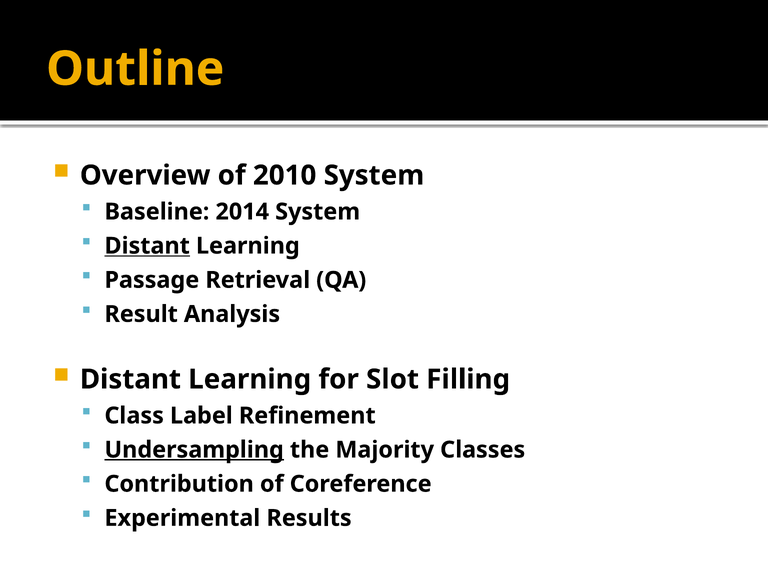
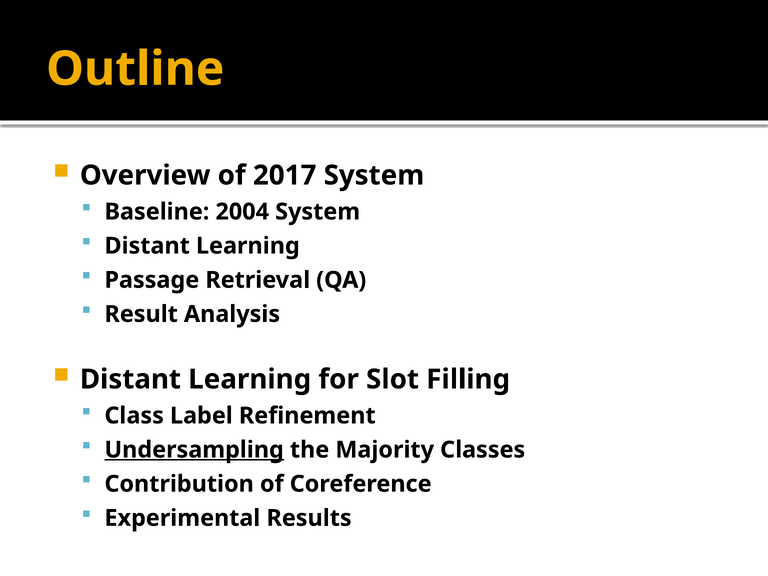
2010: 2010 -> 2017 (285, 175)
2014: 2014 -> 2004 (242, 212)
Distant underline: present -> none (147, 246)
